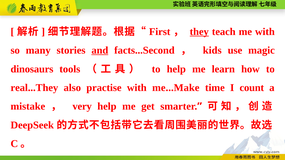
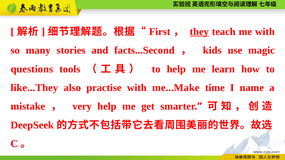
and underline: present -> none (100, 50)
dinosaurs: dinosaurs -> questions (32, 69)
real...They: real...They -> like...They (34, 88)
count: count -> name (252, 88)
